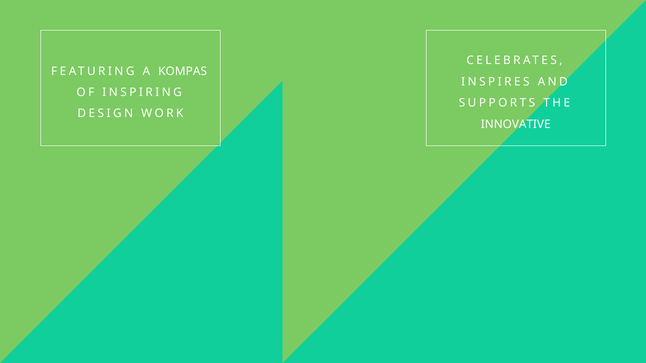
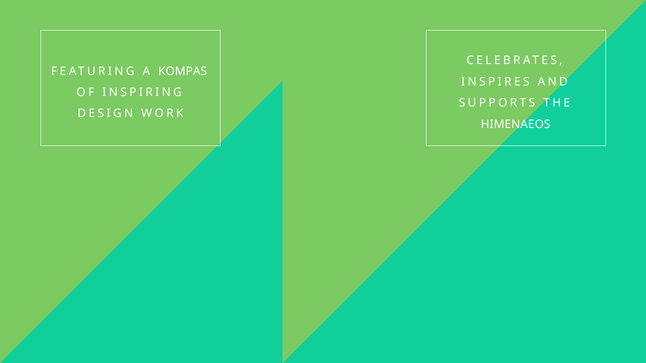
INNOVATIVE: INNOVATIVE -> HIMENAEOS (516, 124)
